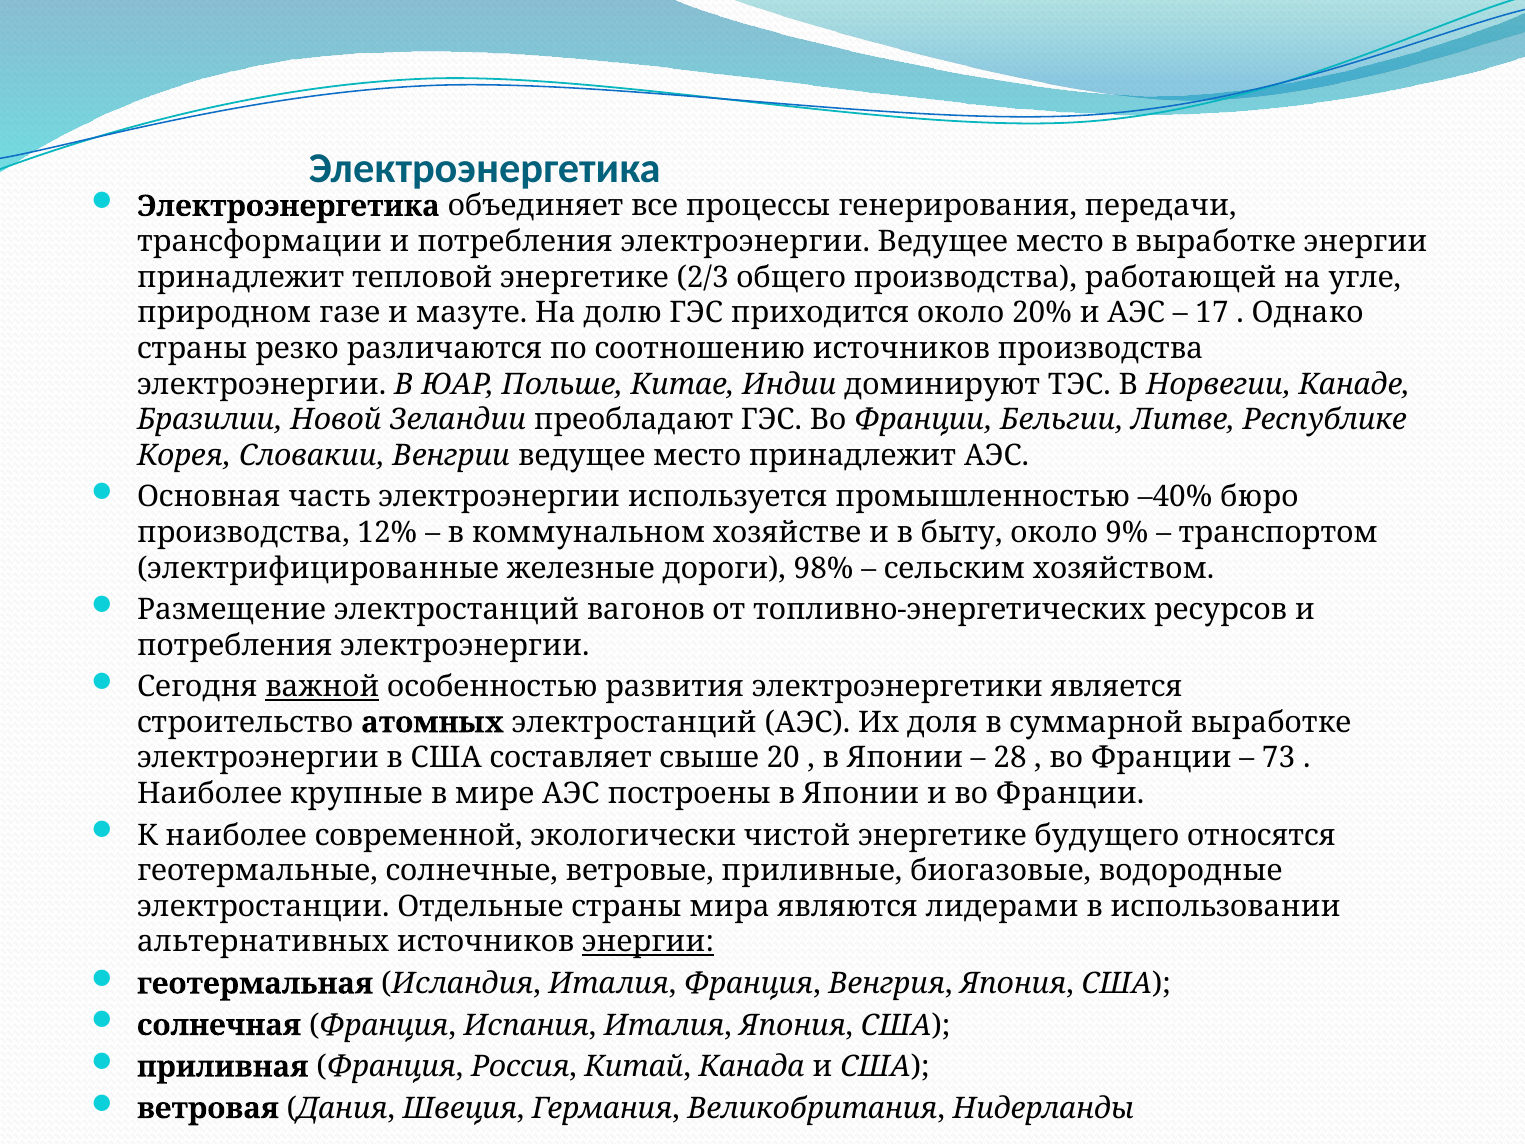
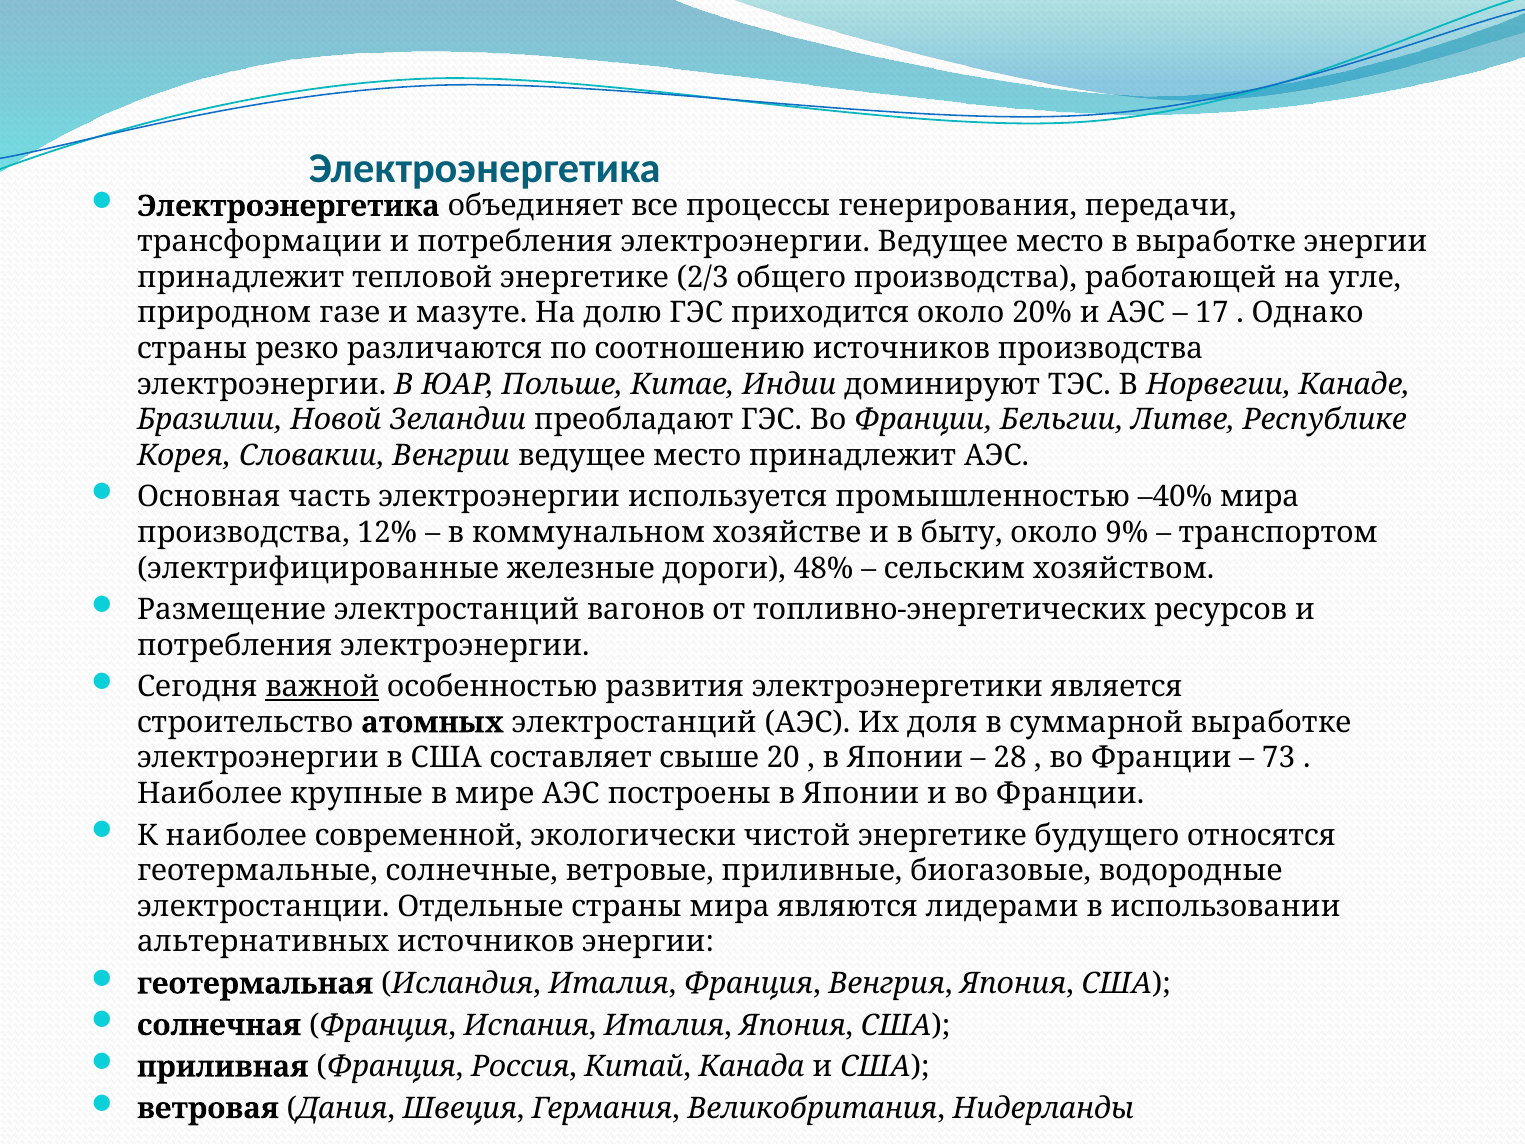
–40% бюро: бюро -> мира (1260, 497)
98%: 98% -> 48% (824, 568)
энергии underline: present -> none (648, 942)
